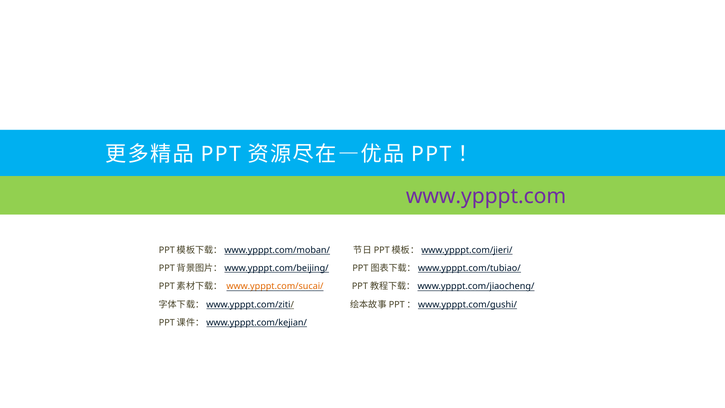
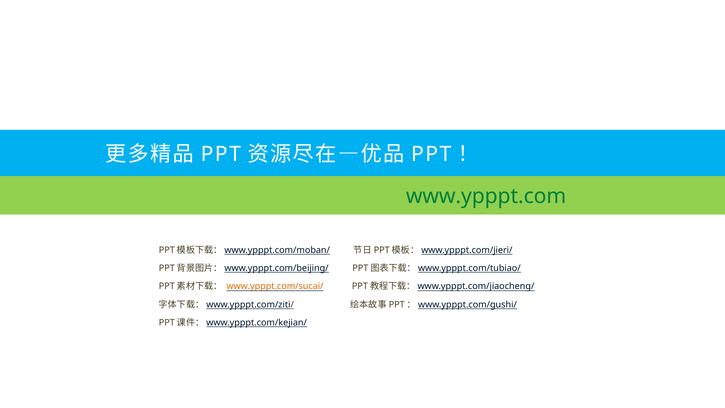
www.ypppt.com colour: purple -> green (486, 196)
